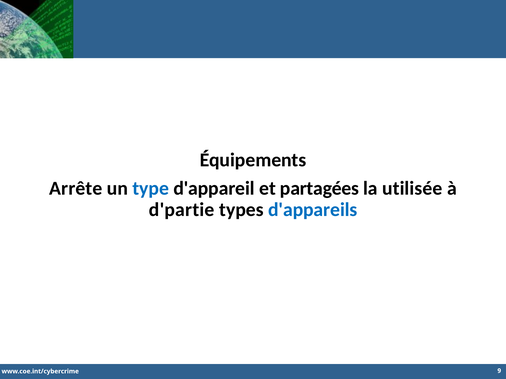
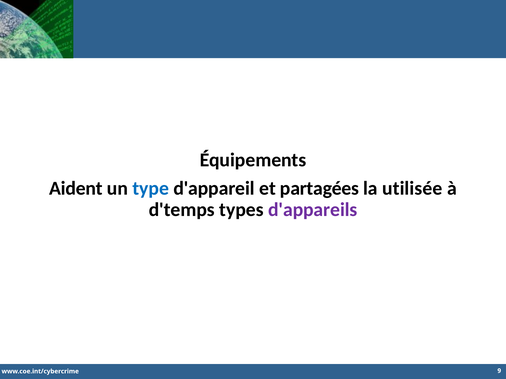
Arrête: Arrête -> Aident (76, 189)
d'partie: d'partie -> d'temps (182, 210)
d'appareils colour: blue -> purple (313, 210)
